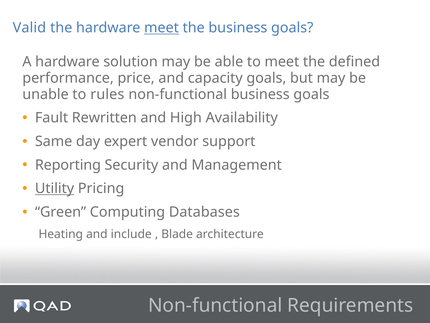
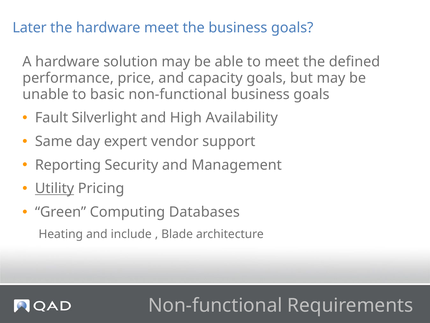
Valid: Valid -> Later (30, 28)
meet underline: present -> none (162, 28)
rules: rules -> basic (107, 94)
Rewritten: Rewritten -> Silverlight (104, 118)
